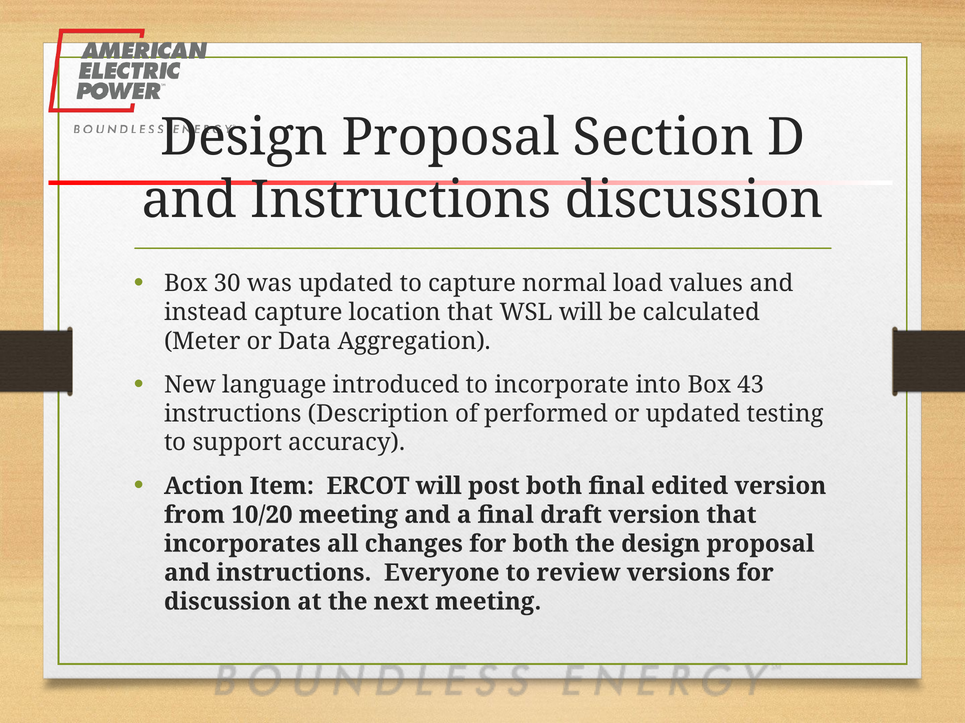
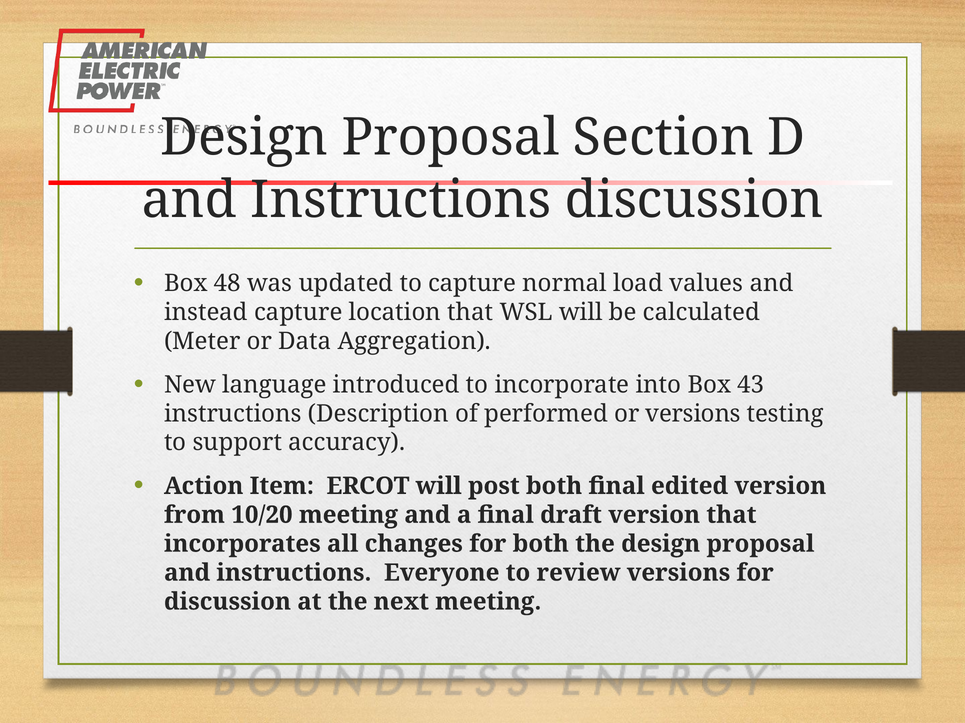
30: 30 -> 48 (227, 284)
or updated: updated -> versions (693, 414)
